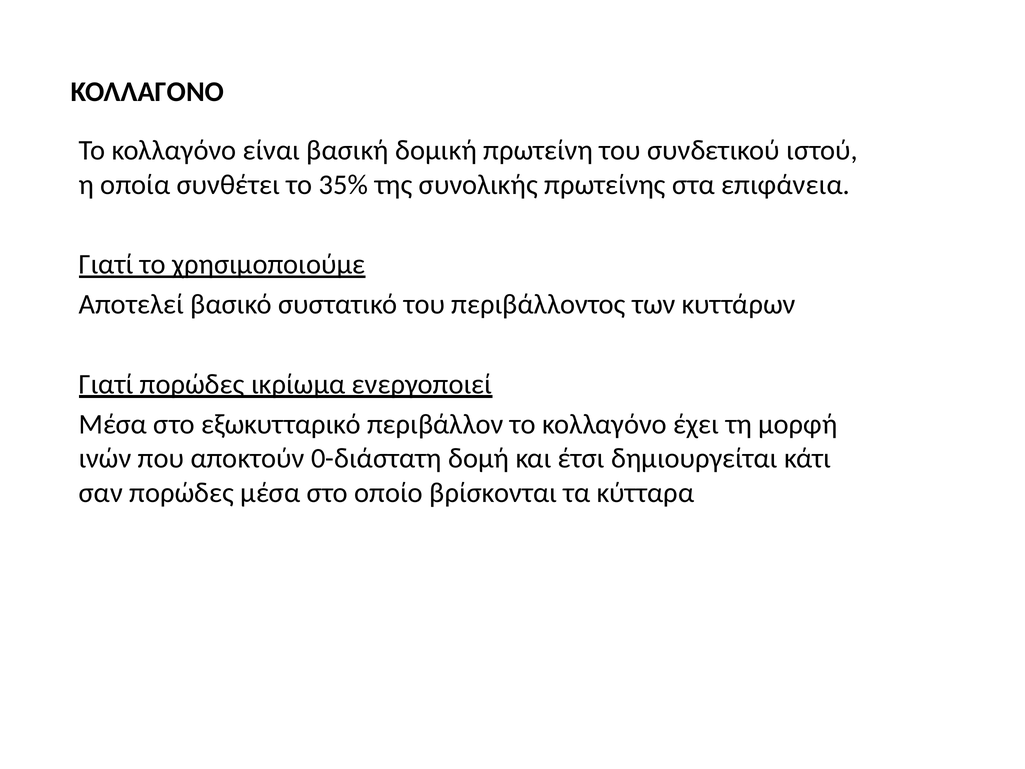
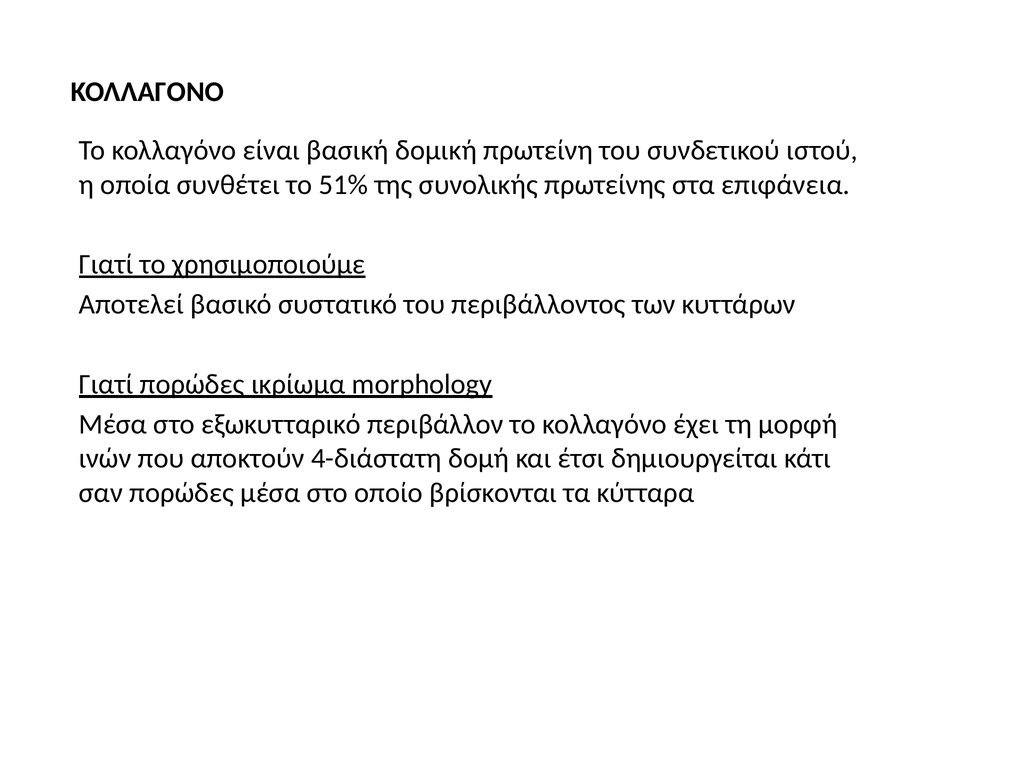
35%: 35% -> 51% (343, 185)
ενεργοποιεί: ενεργοποιεί -> morphology (422, 384)
0-διάστατη: 0-διάστατη -> 4-διάστατη (376, 458)
